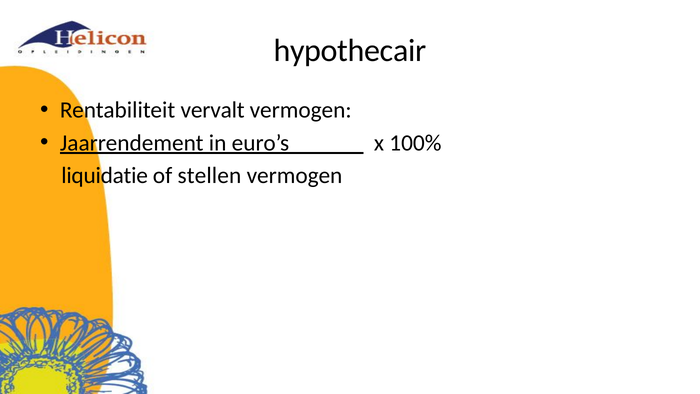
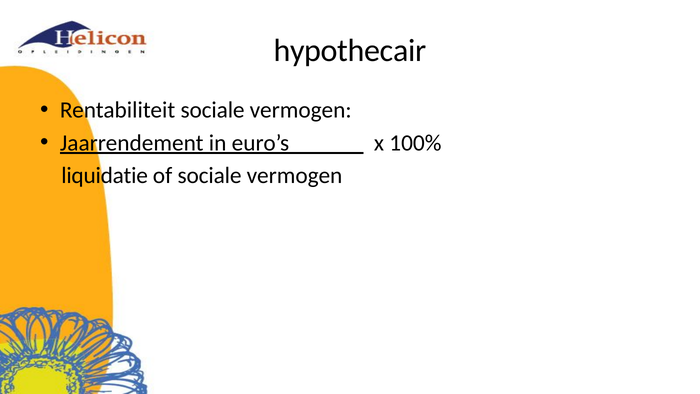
Rentabiliteit vervalt: vervalt -> sociale (213, 110)
of stellen: stellen -> sociale (210, 175)
